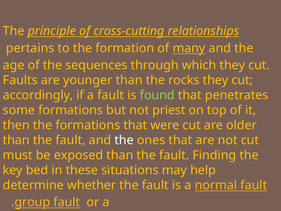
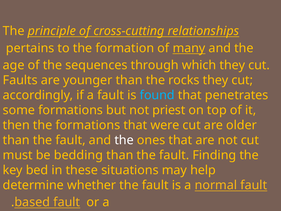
found colour: light green -> light blue (157, 95)
exposed: exposed -> bedding (78, 155)
group: group -> based (32, 202)
